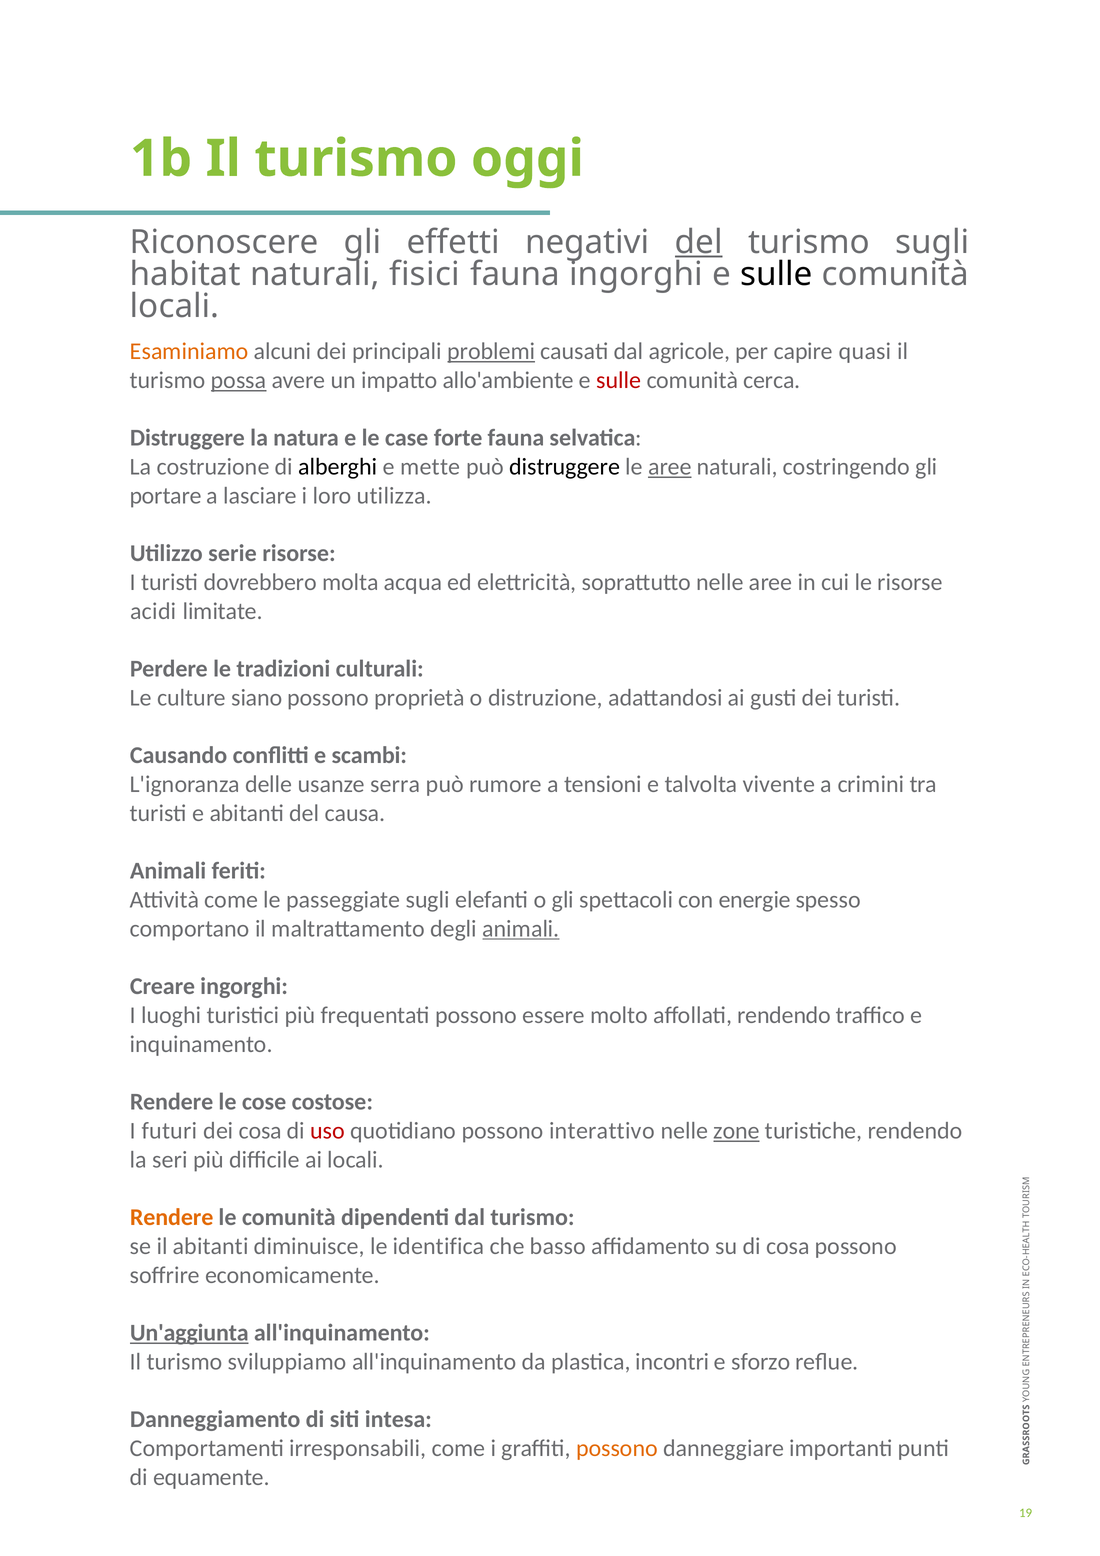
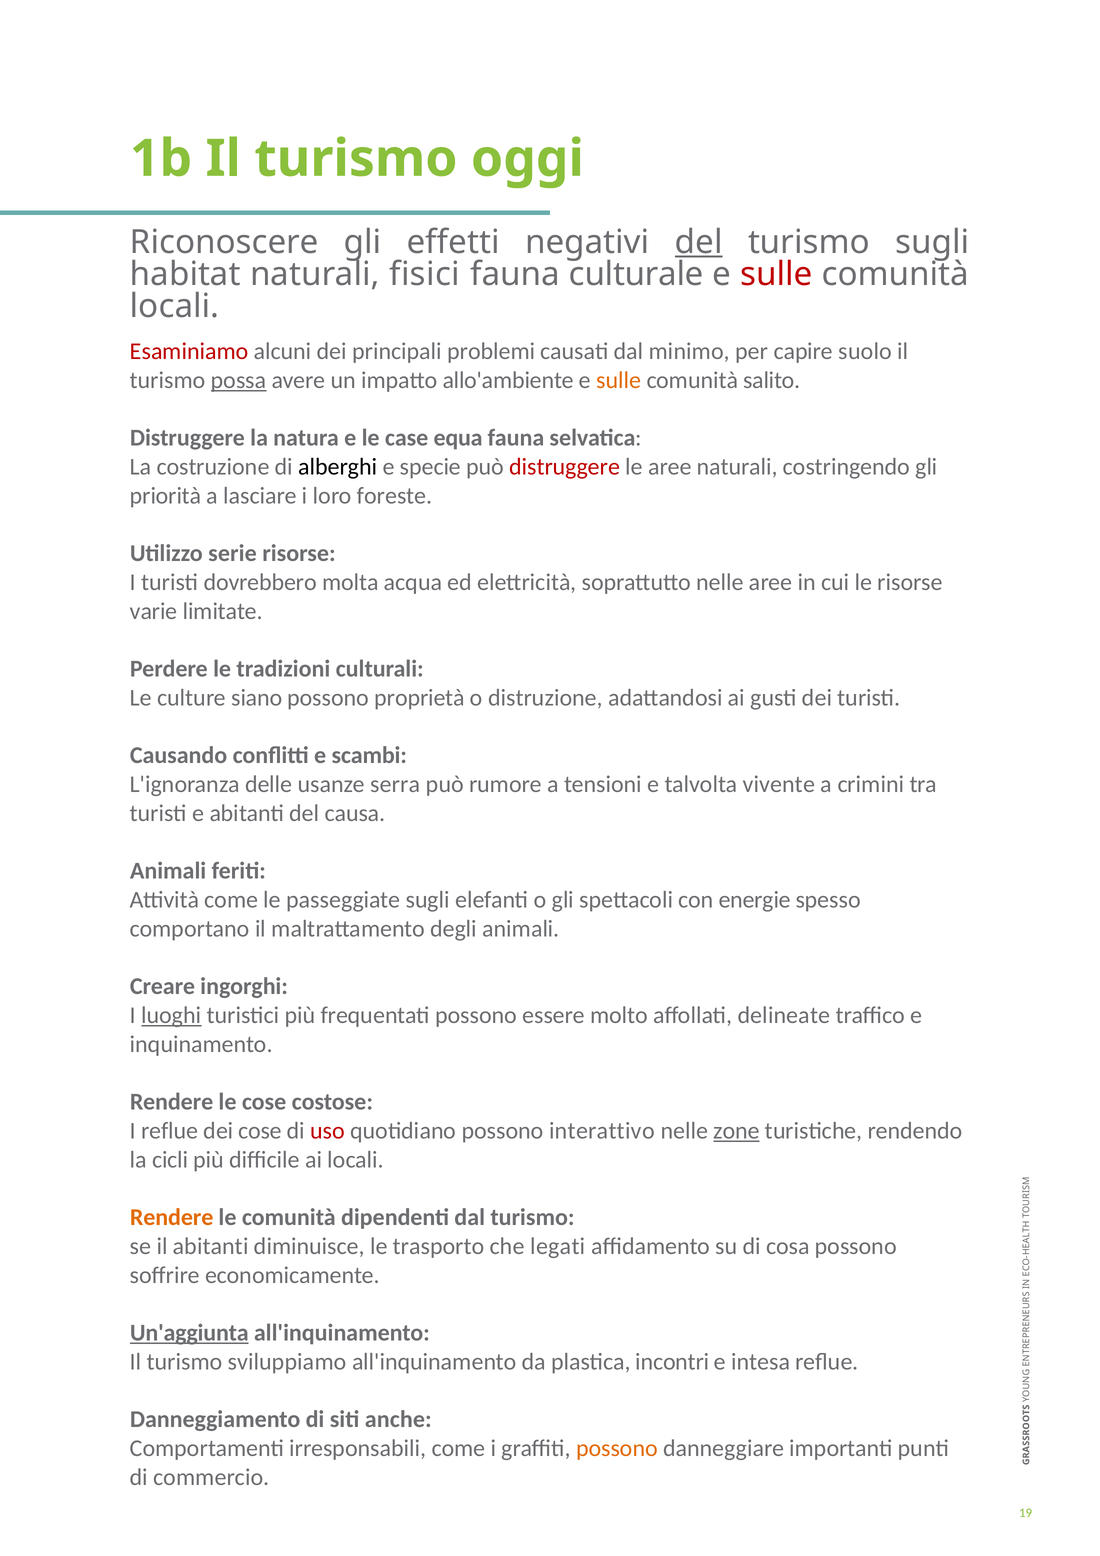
fauna ingorghi: ingorghi -> culturale (636, 274)
sulle colour: black -> red (776, 274)
Esaminiamo colour: orange -> red (189, 351)
problemi underline: present -> none (491, 351)
agricole: agricole -> minimo (689, 351)
quasi: quasi -> suolo (865, 351)
sulle colour: red -> orange (619, 380)
cerca: cerca -> salito (772, 380)
forte: forte -> equa (458, 438)
mette: mette -> specie (430, 467)
distruggere colour: black -> red (565, 467)
aree underline: present -> none (670, 467)
portare: portare -> priorità (166, 496)
utilizza: utilizza -> foreste (395, 496)
acidi: acidi -> varie (154, 611)
animali underline: present -> none (521, 929)
luoghi underline: none -> present (171, 1015)
affollati rendendo: rendendo -> delineate (784, 1015)
I futuri: futuri -> reflue (170, 1131)
dei cosa: cosa -> cose (260, 1131)
seri: seri -> cicli (170, 1159)
identifica: identifica -> trasporto (439, 1246)
basso: basso -> legati (558, 1246)
sforzo: sforzo -> intesa (761, 1361)
intesa: intesa -> anche (398, 1419)
equamente: equamente -> commercio (211, 1477)
